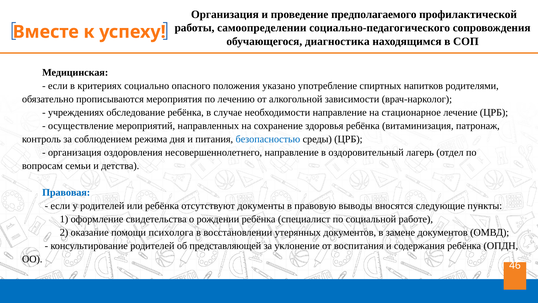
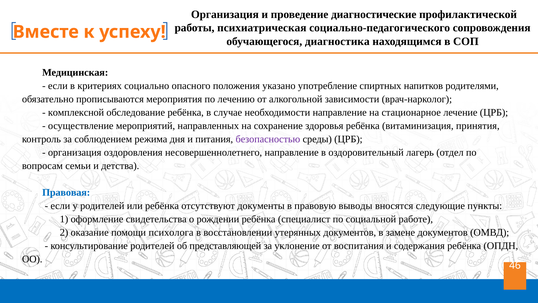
предполагаемого: предполагаемого -> диагностические (374, 14)
самоопределении: самоопределении -> психиатрическая (262, 28)
учреждениях: учреждениях -> комплексной (76, 112)
патронаж: патронаж -> принятия (478, 126)
безопасностью colour: blue -> purple (268, 139)
